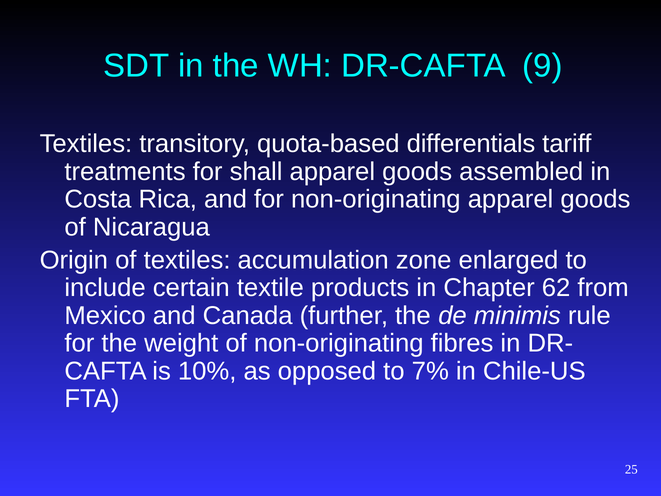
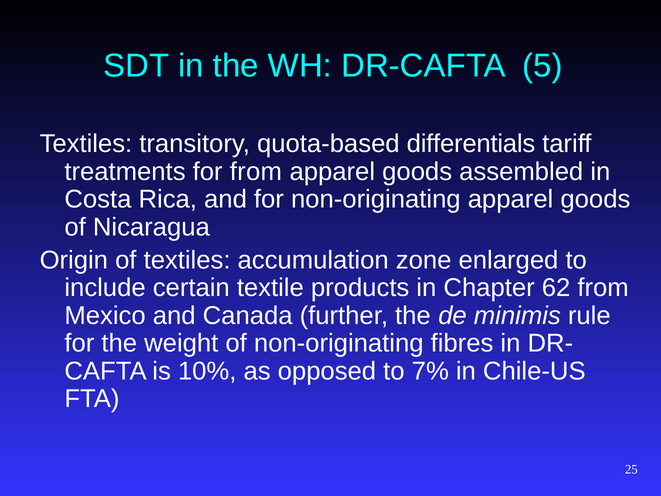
9: 9 -> 5 (542, 66)
for shall: shall -> from (256, 171)
